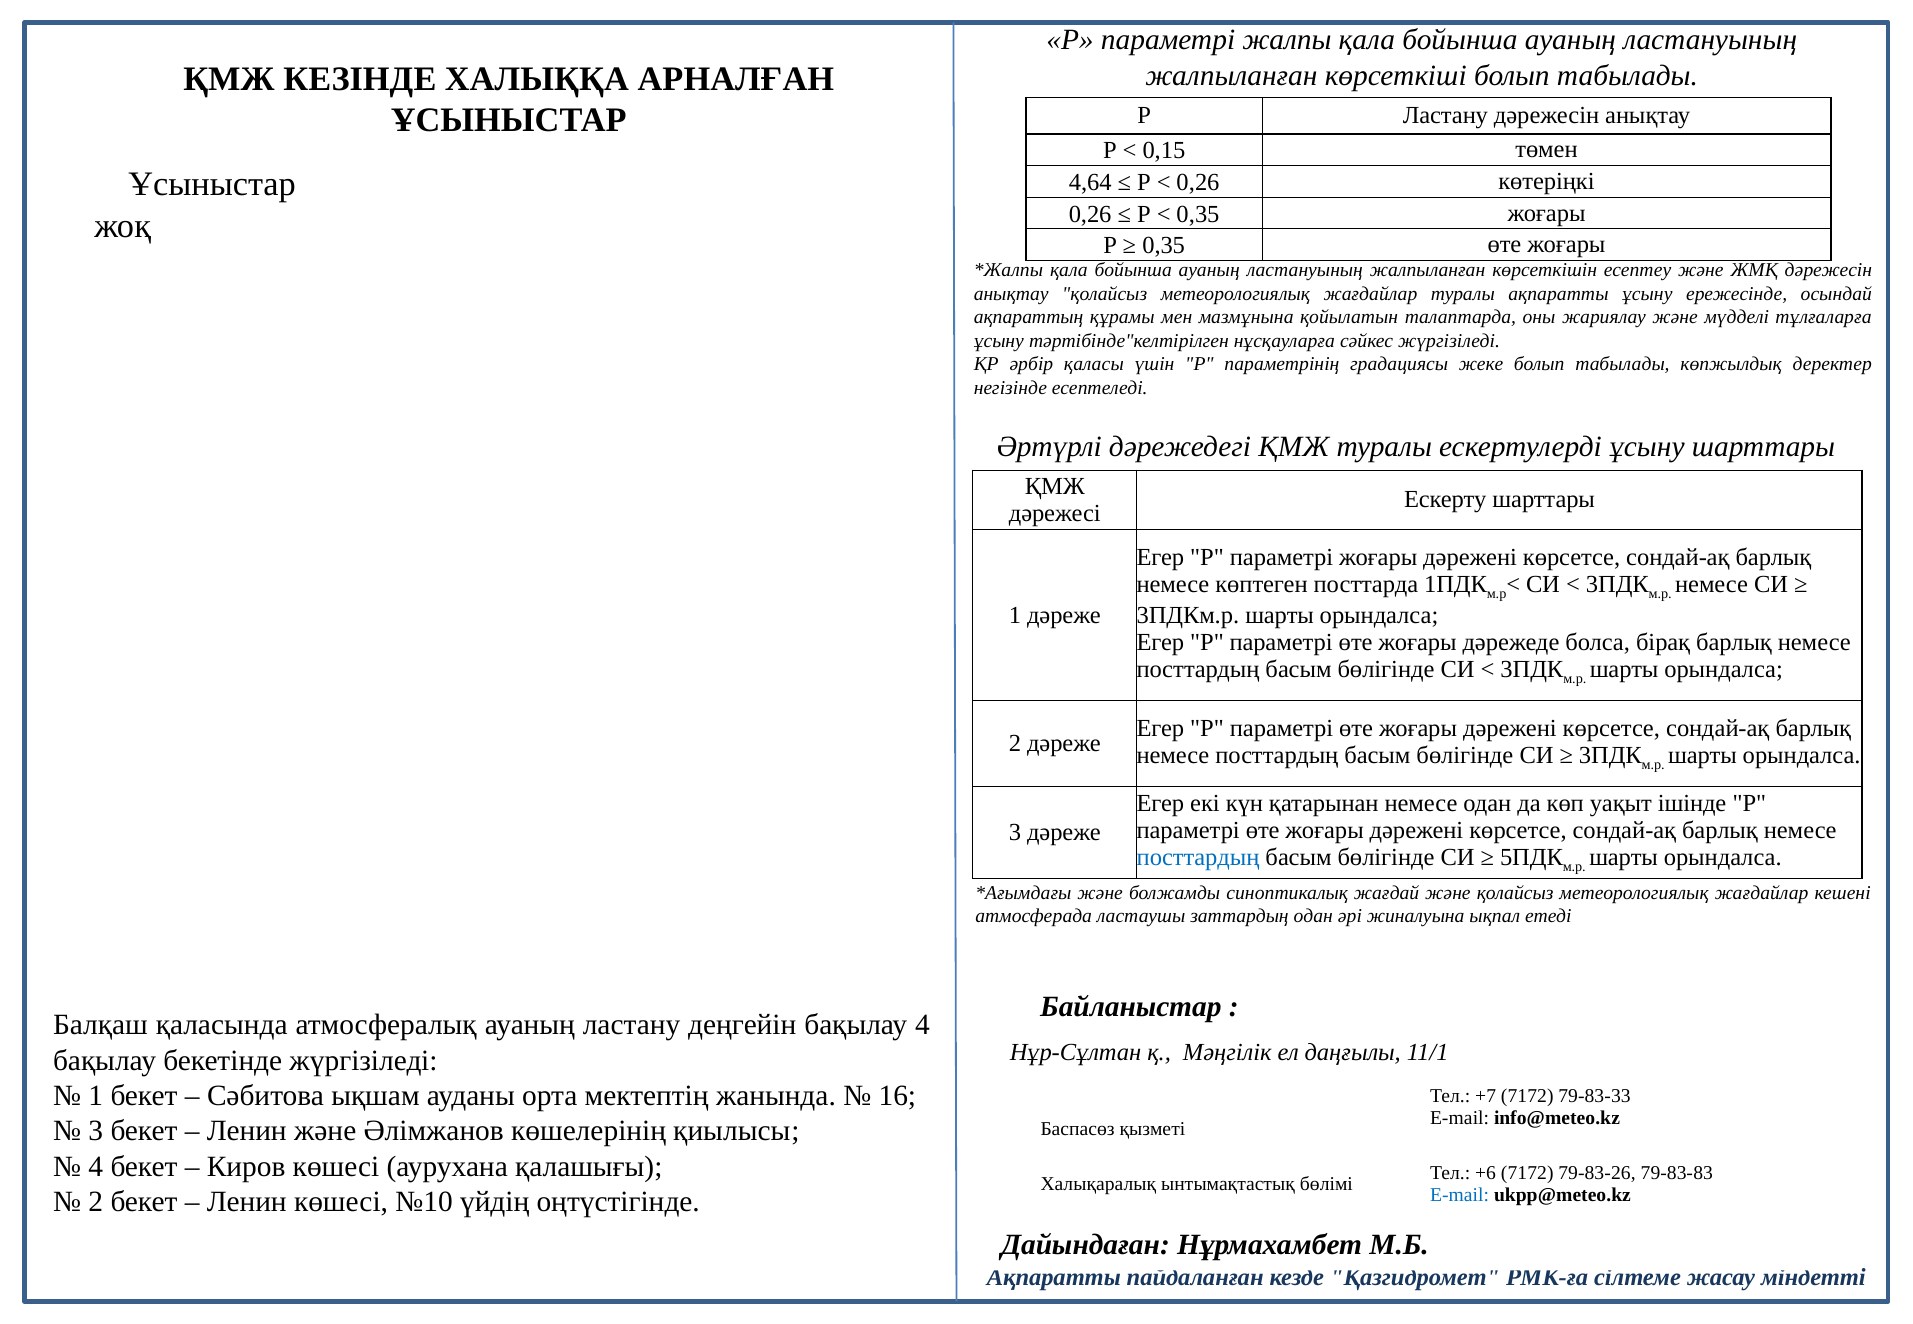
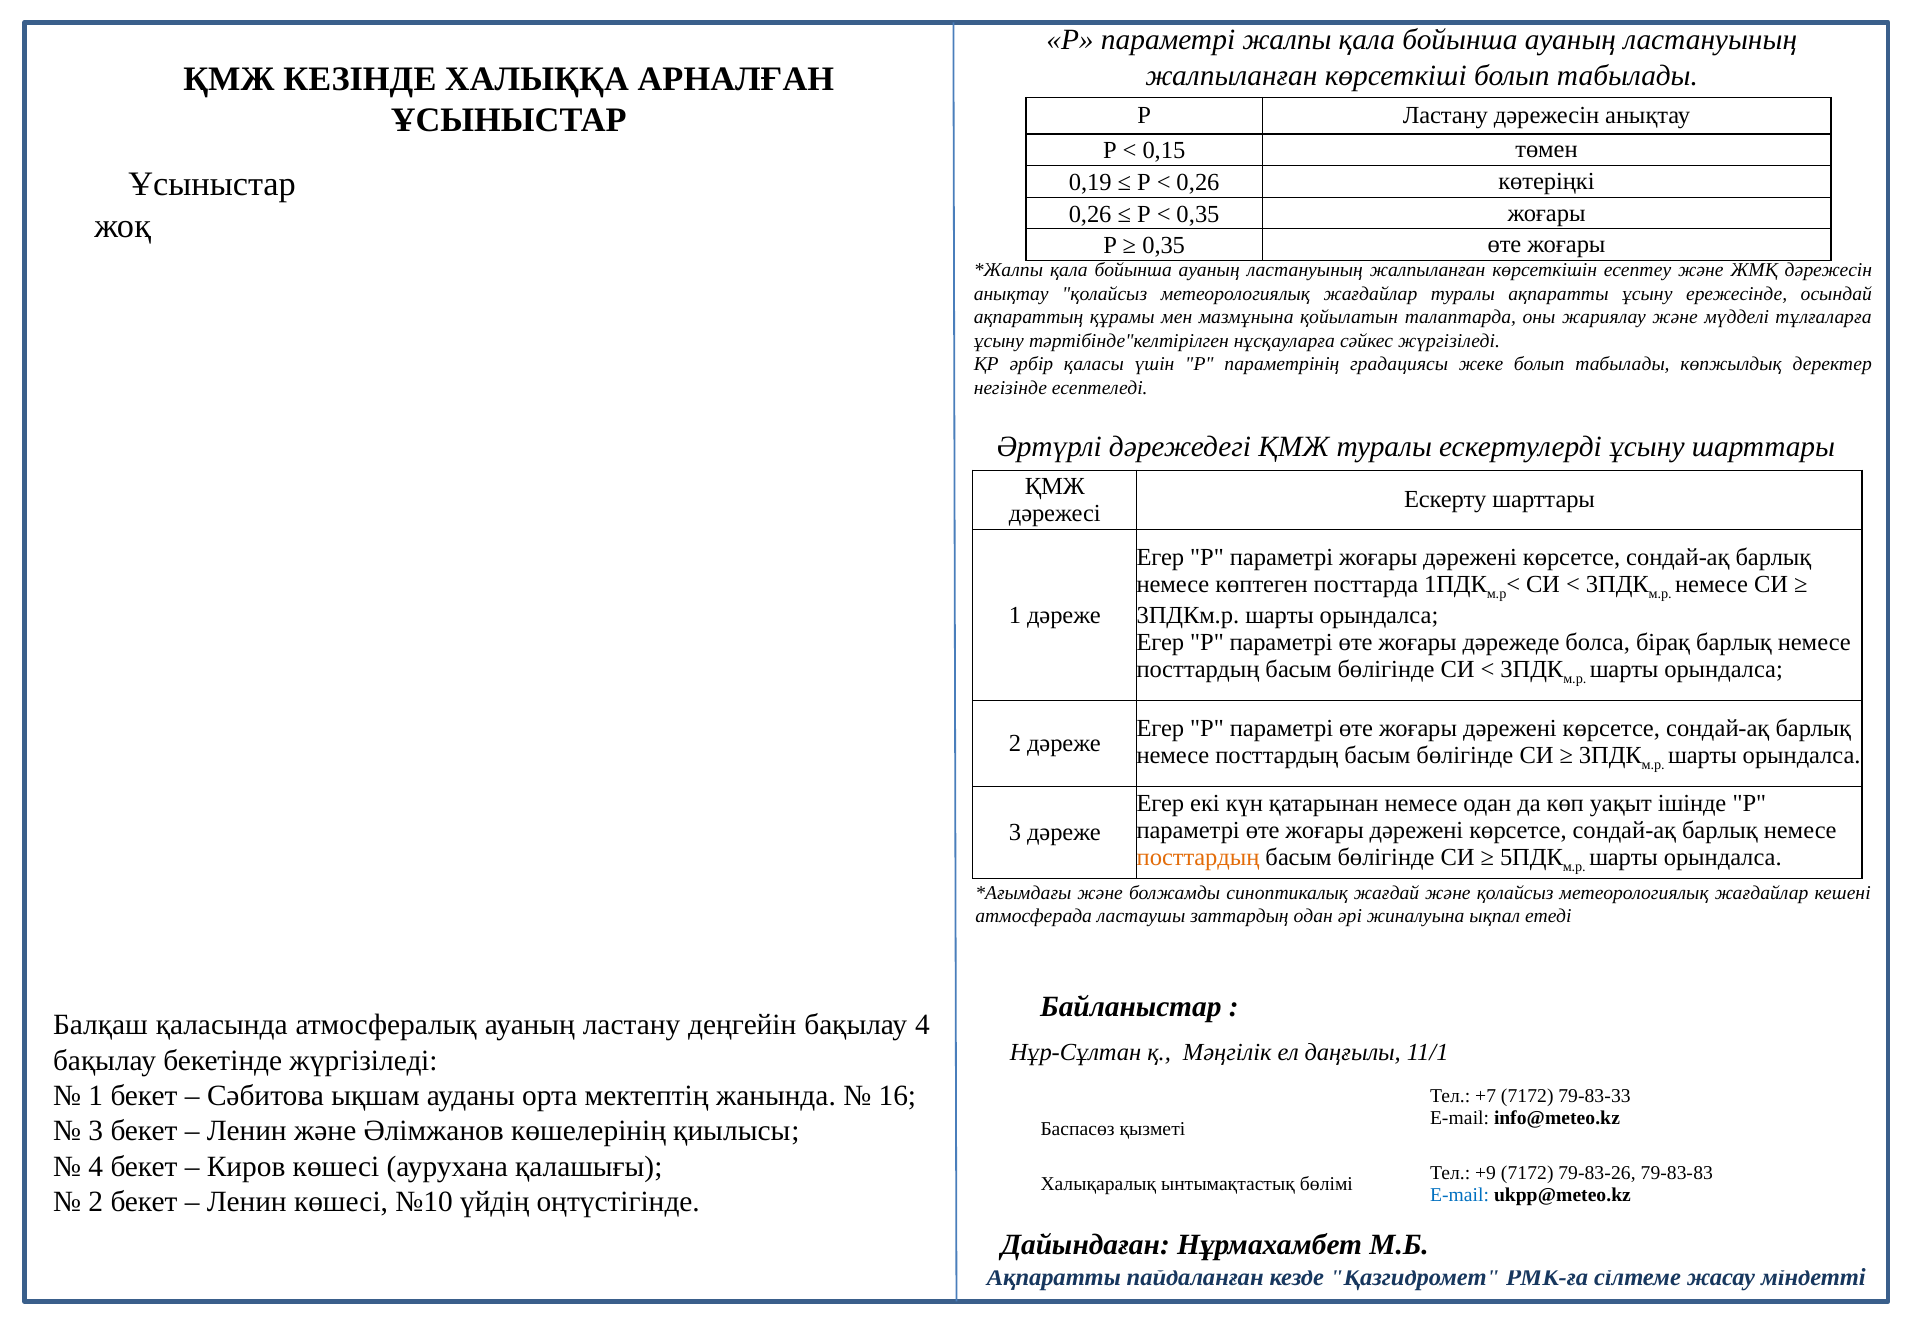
4,64: 4,64 -> 0,19 (1090, 182)
посттардың colour: blue -> orange (1198, 858)
+6: +6 -> +9 (1486, 1173)
